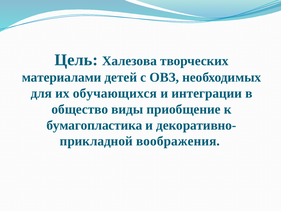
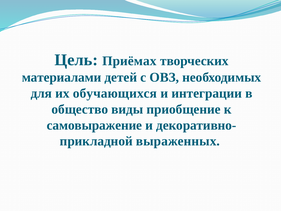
Халезова: Халезова -> Приёмах (129, 61)
бумагопластика: бумагопластика -> самовыражение (94, 125)
воображения: воображения -> выраженных (178, 141)
